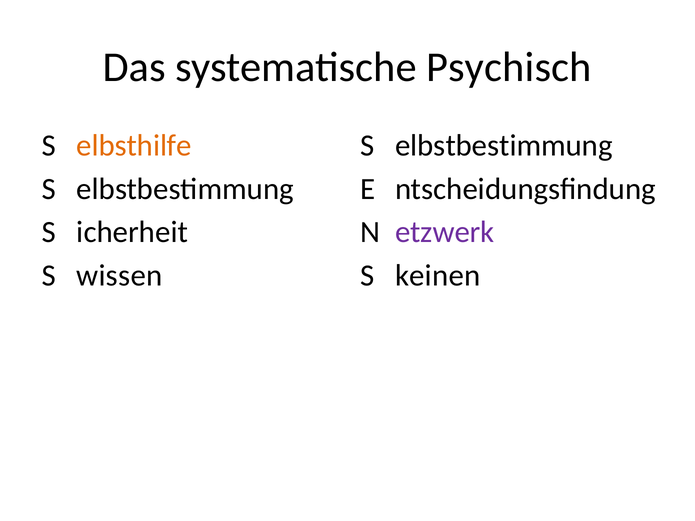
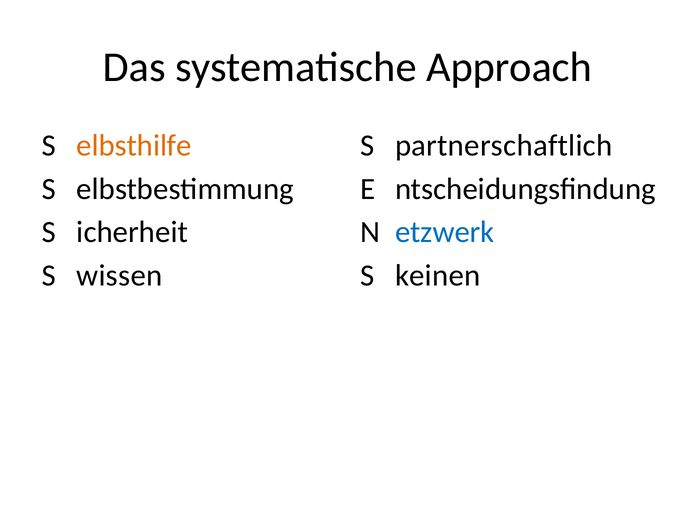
Psychisch: Psychisch -> Approach (509, 67)
elbstbestimmung: elbstbestimmung -> partnerschaftlich (504, 146)
etzwerk colour: purple -> blue (445, 232)
